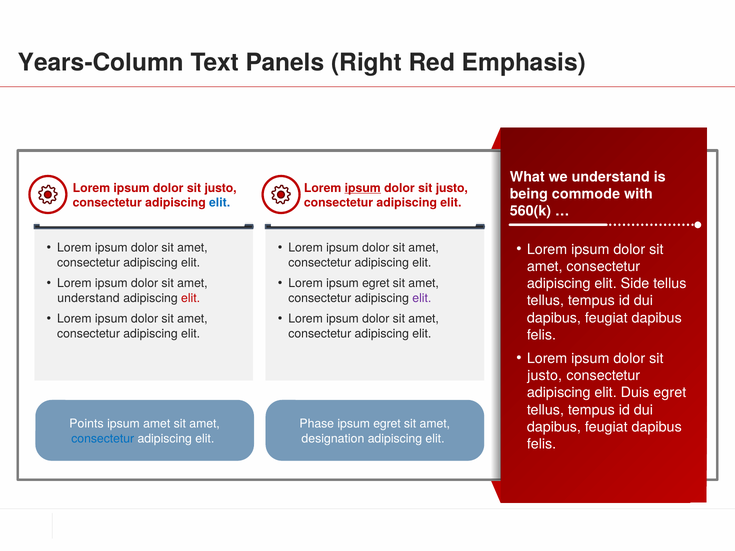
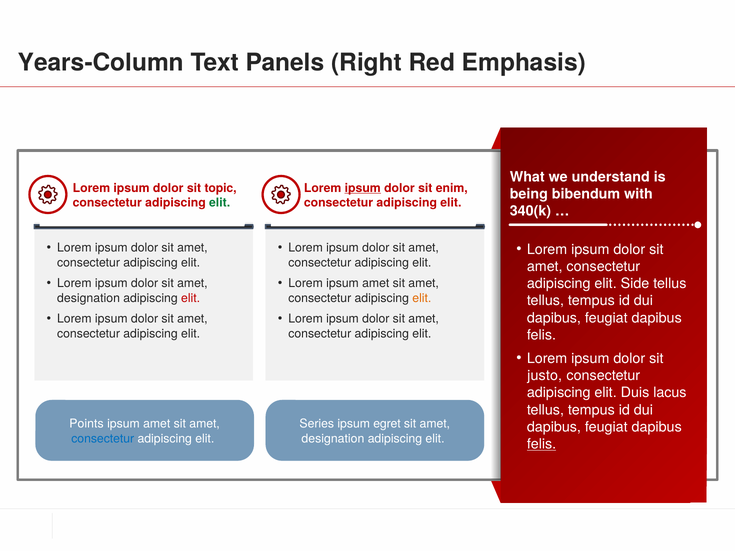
justo: justo -> topic (221, 188)
justo: justo -> enim (452, 188)
commode: commode -> bibendum (586, 194)
elit colour: blue -> green (220, 203)
560(k: 560(k -> 340(k (530, 211)
Lorem ipsum egret: egret -> amet (376, 284)
understand: understand -> designation (89, 298)
elit colour: purple -> orange (422, 298)
Duis egret: egret -> lacus (670, 393)
Phase: Phase -> Series (317, 424)
felis underline: none -> present (542, 444)
